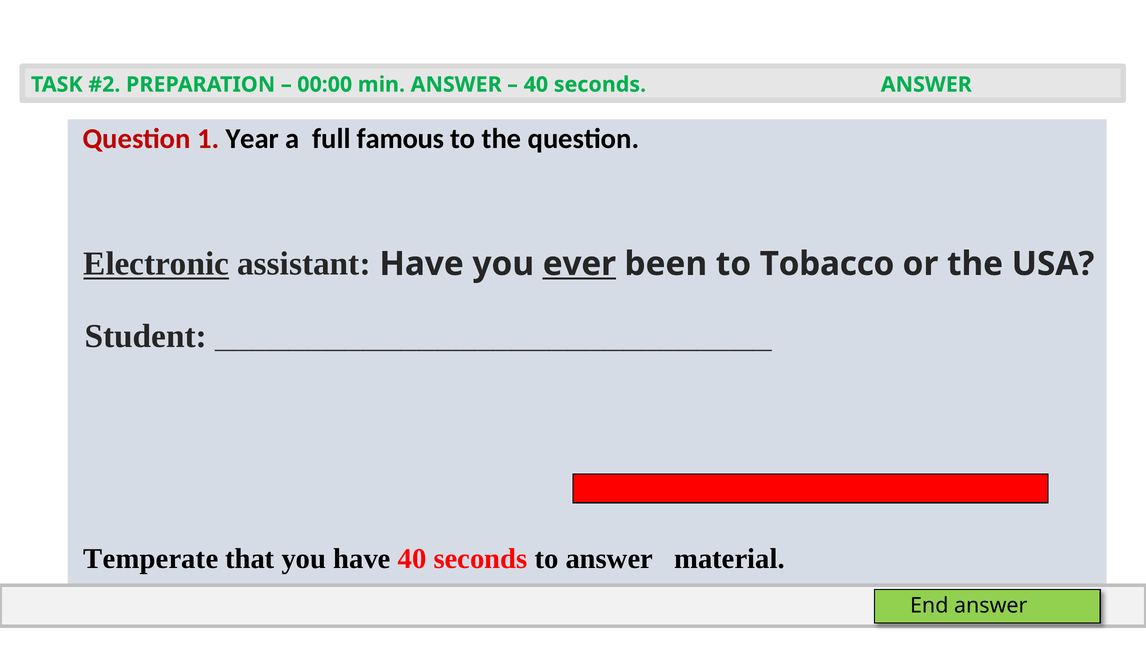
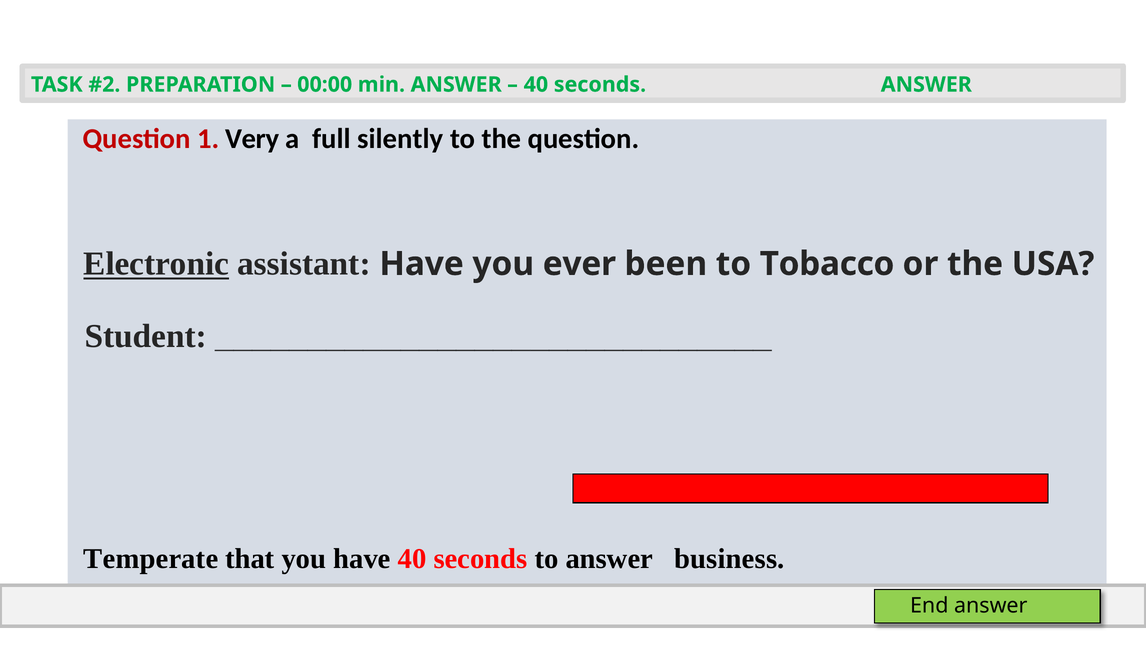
Year: Year -> Very (252, 139)
famous: famous -> silently (400, 139)
ever underline: present -> none (579, 264)
material: material -> business (729, 558)
